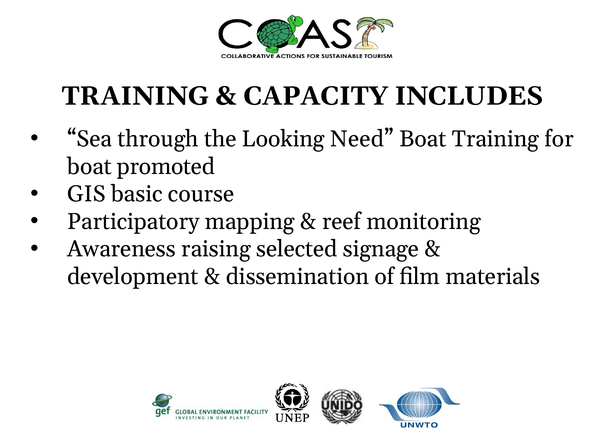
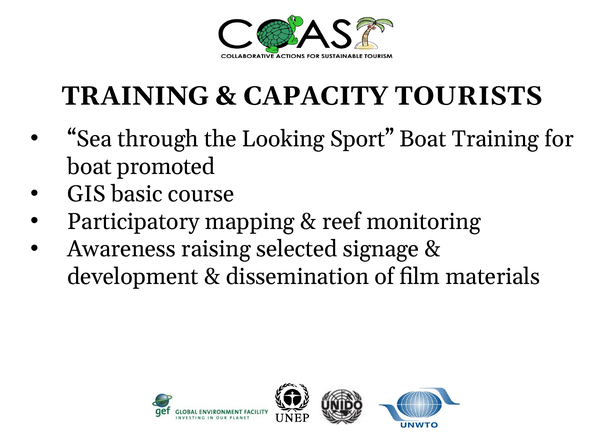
INCLUDES: INCLUDES -> TOURISTS (469, 96)
Need: Need -> Sport (362, 139)
